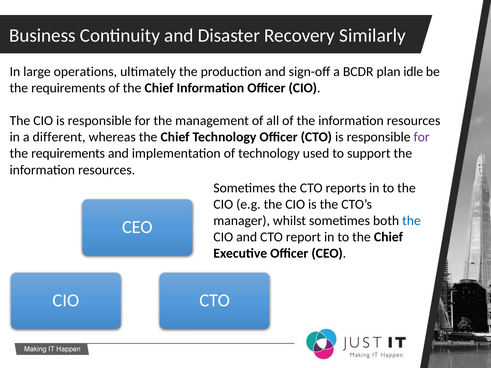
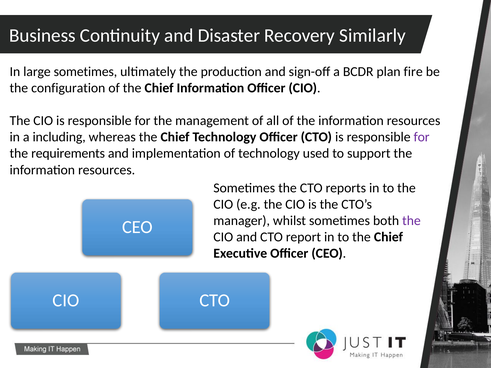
large operations: operations -> sometimes (85, 72)
idle: idle -> fire (413, 72)
requirements: requirements -> configuration (68, 88)
different: different -> including (59, 137)
the colour: blue -> purple (411, 221)
